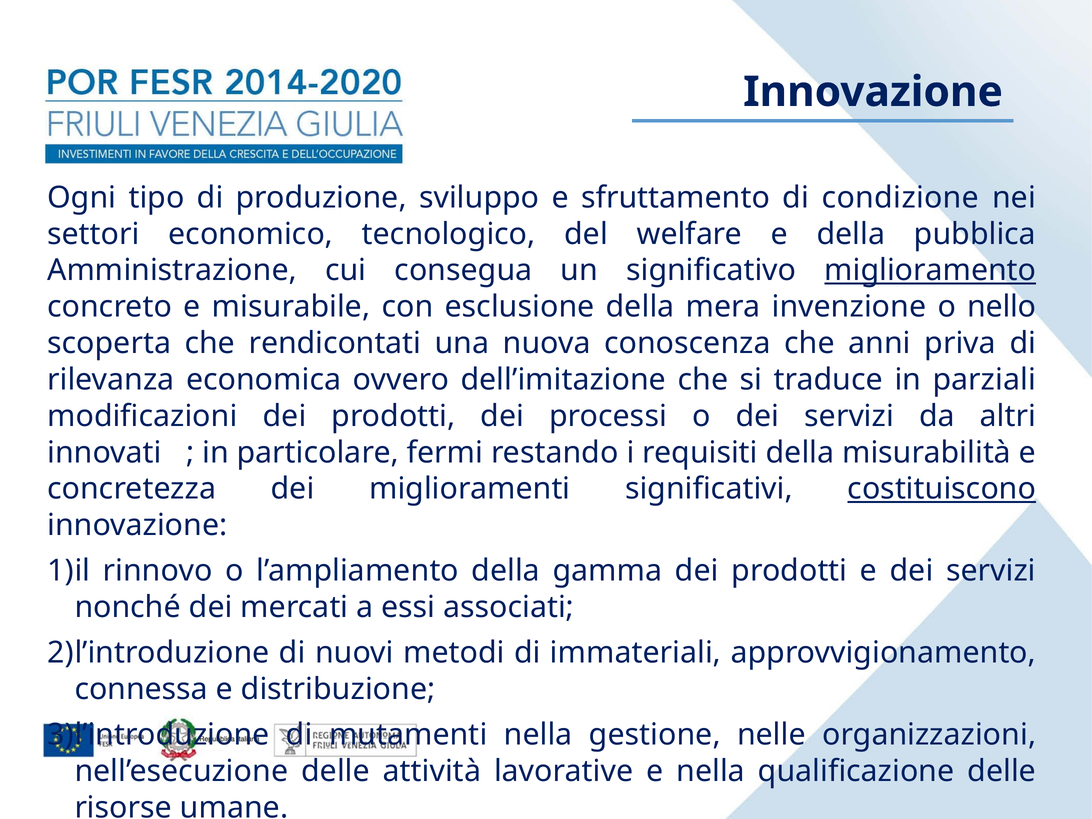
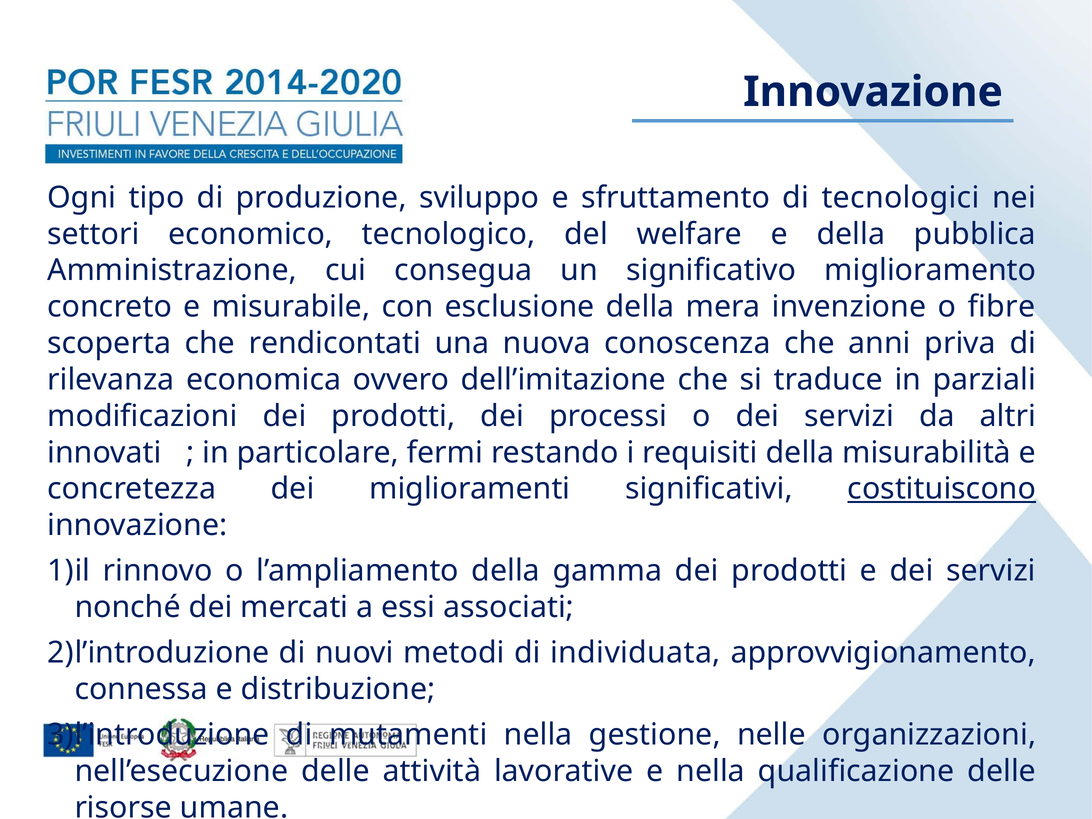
condizione: condizione -> tecnologici (900, 198)
miglioramento underline: present -> none (930, 270)
nello: nello -> fibre (1001, 307)
immateriali: immateriali -> individuata (635, 653)
